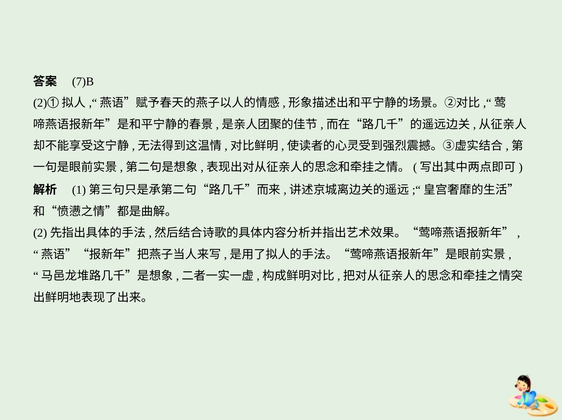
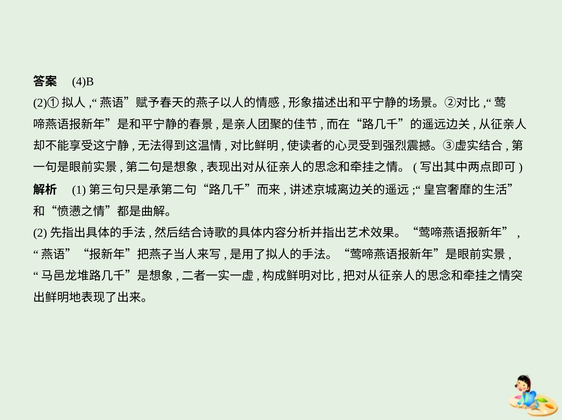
7)B: 7)B -> 4)B (83, 82)
